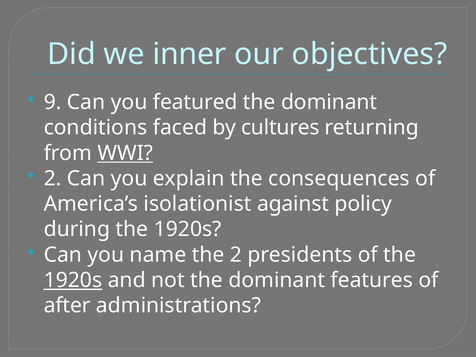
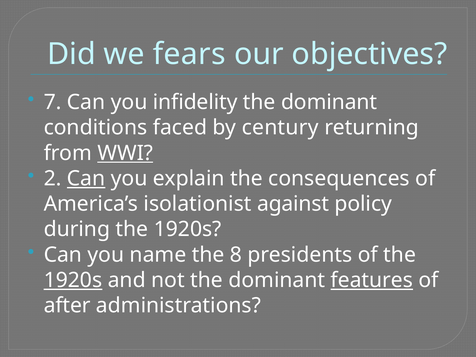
inner: inner -> fears (189, 54)
9: 9 -> 7 (53, 102)
featured: featured -> infidelity (195, 102)
cultures: cultures -> century (280, 128)
Can underline: none -> present (86, 178)
the 2: 2 -> 8 (236, 255)
features underline: none -> present (372, 280)
